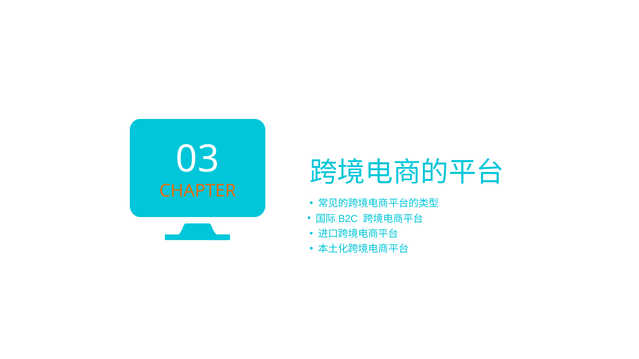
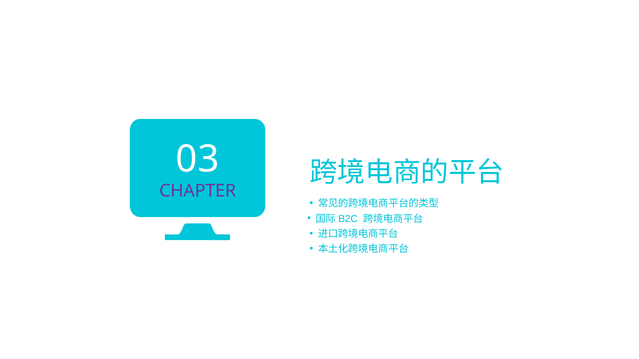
CHAPTER colour: orange -> purple (198, 191)
